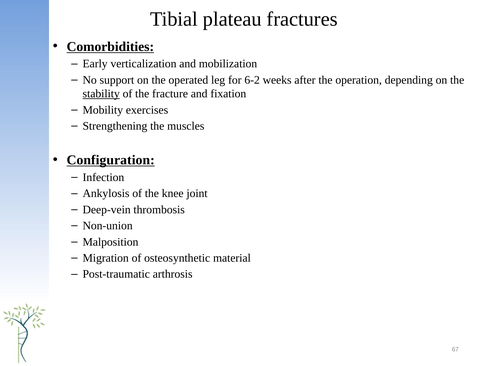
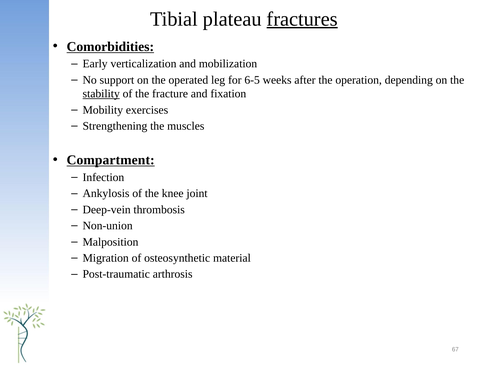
fractures underline: none -> present (302, 19)
6-2: 6-2 -> 6-5 (252, 80)
Configuration: Configuration -> Compartment (111, 160)
